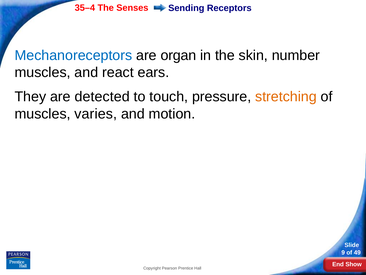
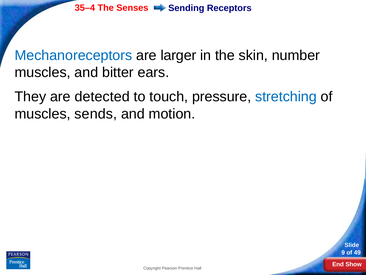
organ: organ -> larger (178, 55)
react: react -> bitter (118, 72)
stretching colour: orange -> blue (286, 97)
varies: varies -> sends (96, 114)
